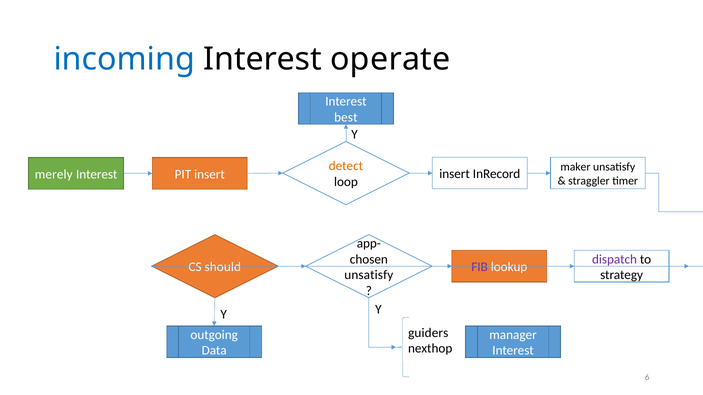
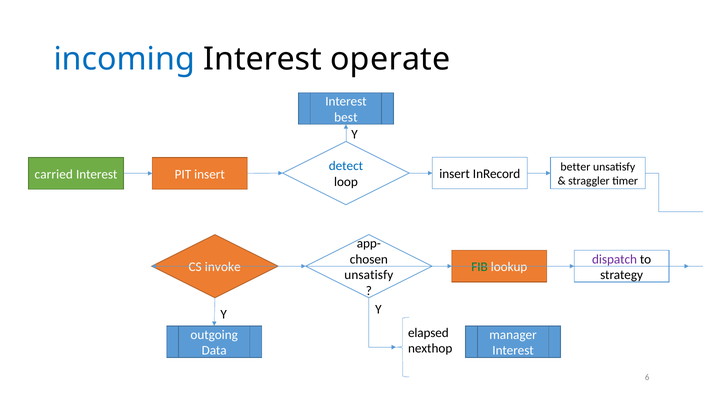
detect colour: orange -> blue (346, 166)
maker: maker -> better (575, 167)
merely: merely -> carried (54, 174)
should: should -> invoke (223, 267)
FIB colour: purple -> green (480, 267)
guiders: guiders -> elapsed (428, 333)
